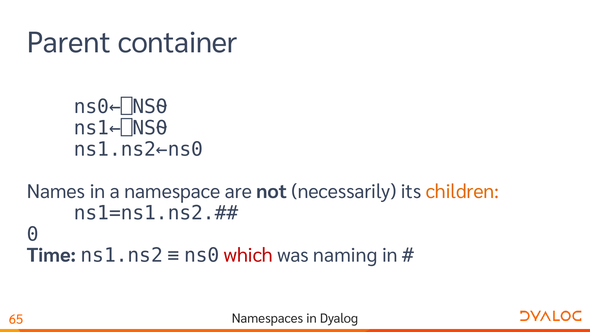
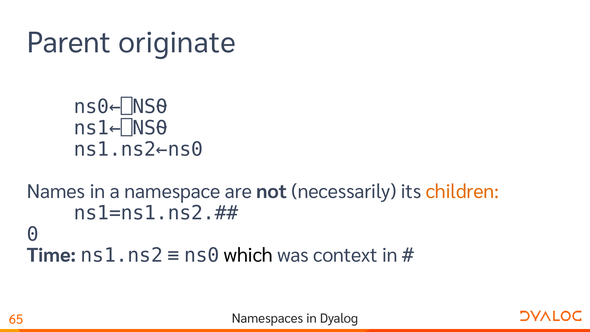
container: container -> originate (177, 43)
which colour: red -> black (248, 255)
naming: naming -> context (345, 255)
